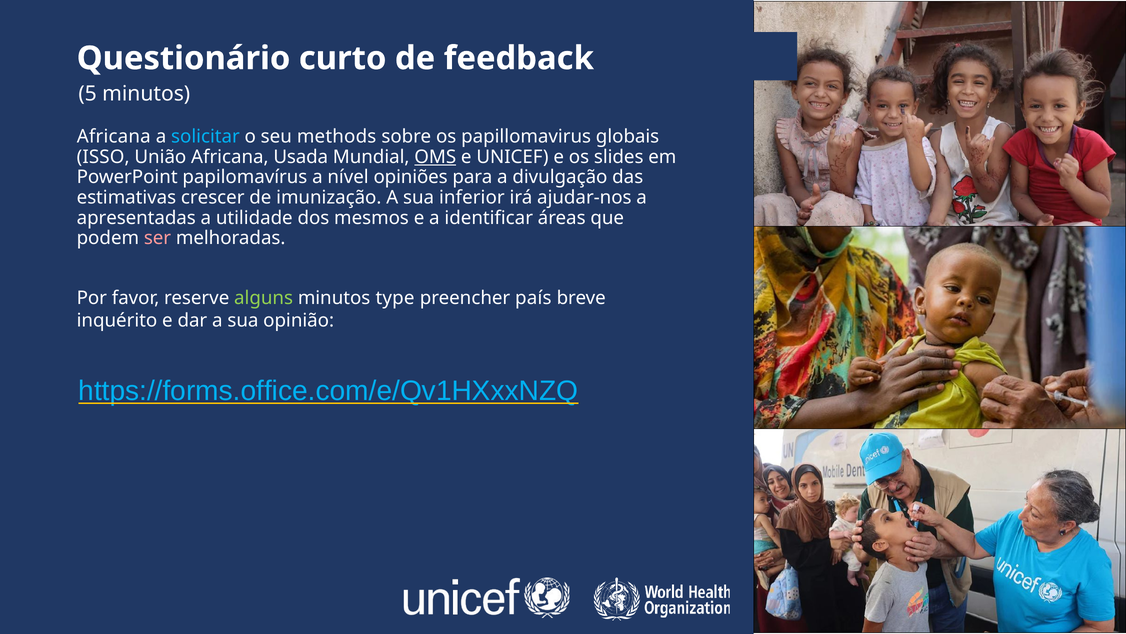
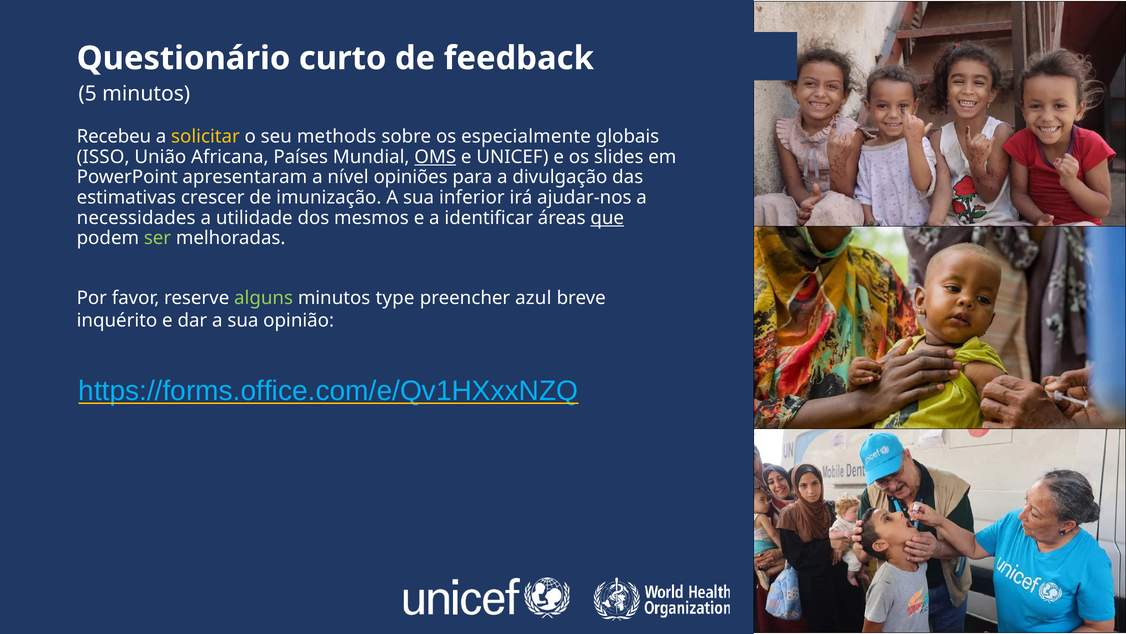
Africana: Africana -> Recebeu (114, 137)
solicitar colour: light blue -> yellow (205, 137)
papillomavirus: papillomavirus -> especialmente (526, 137)
Usada: Usada -> Países (301, 157)
papilomavírus: papilomavírus -> apresentaram (245, 177)
apresentadas: apresentadas -> necessidades (136, 218)
que underline: none -> present (607, 218)
ser colour: pink -> light green (158, 238)
país: país -> azul (533, 298)
